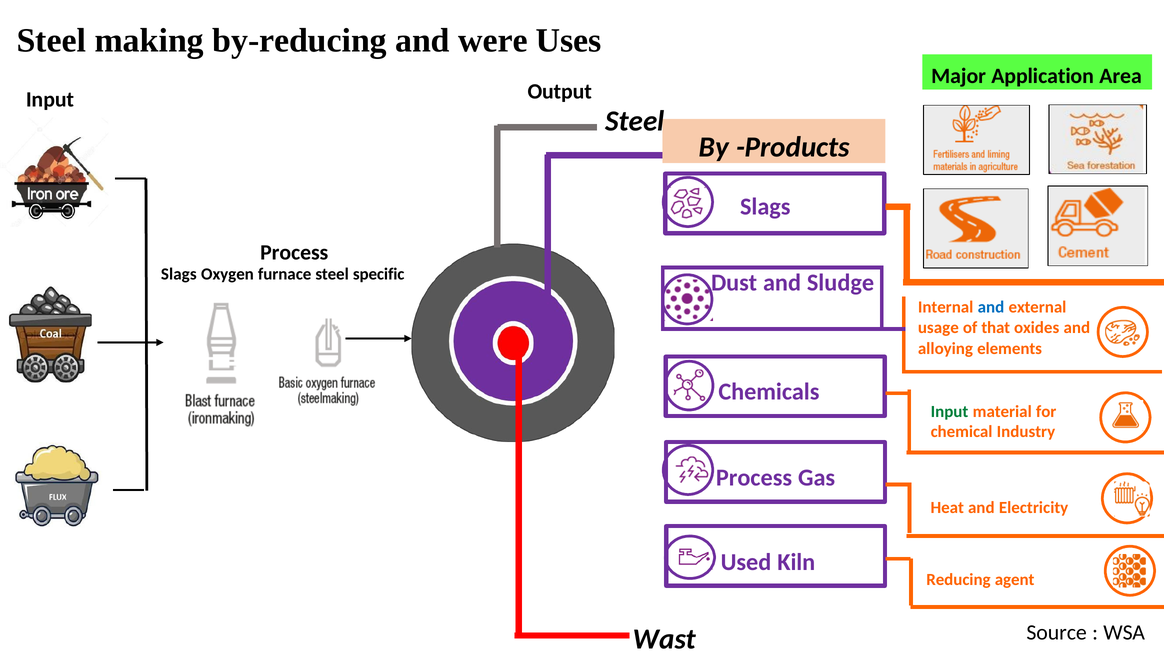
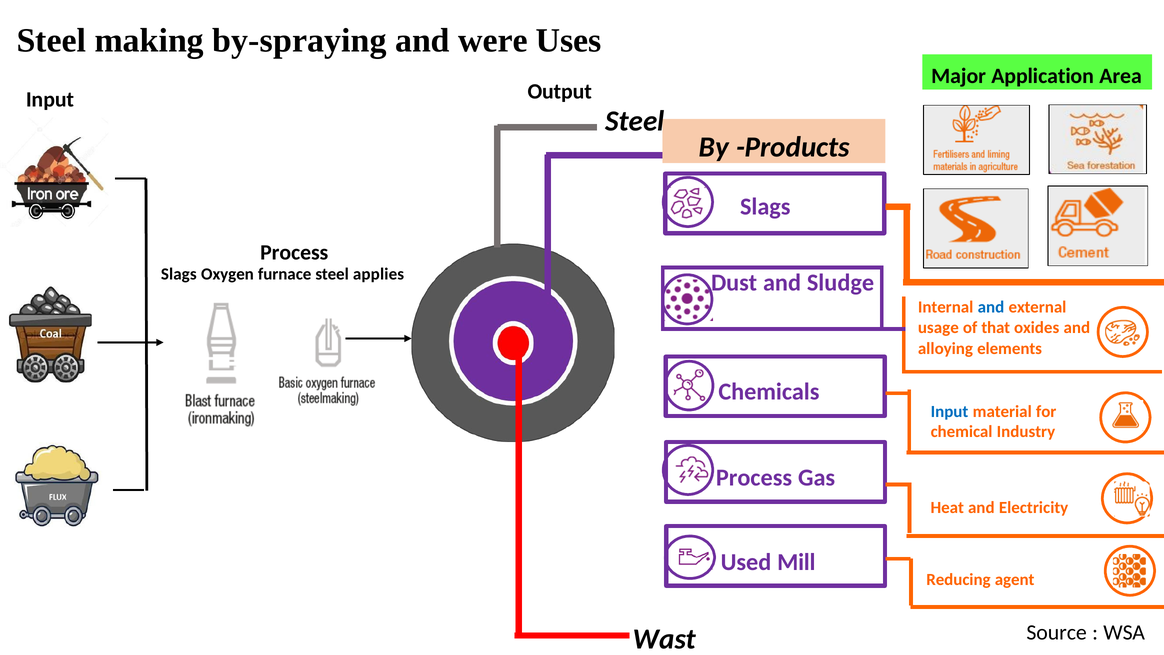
by-reducing: by-reducing -> by-spraying (300, 41)
specific: specific -> applies (379, 274)
Input colour: green -> blue (949, 411)
Kiln: Kiln -> Mill (796, 562)
